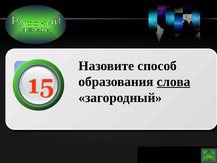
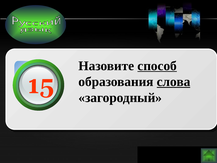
способ underline: none -> present (157, 66)
